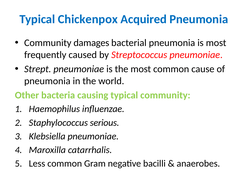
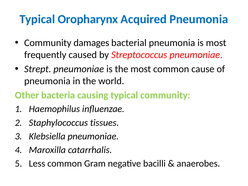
Chickenpox: Chickenpox -> Oropharynx (88, 19)
serious: serious -> tissues (104, 123)
